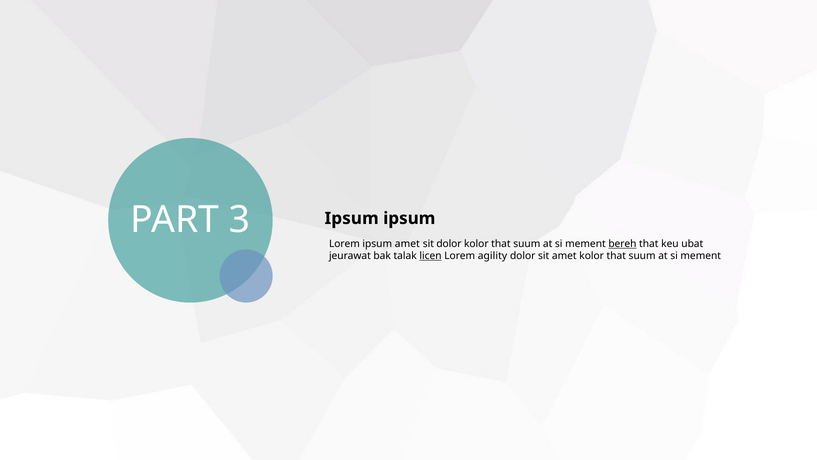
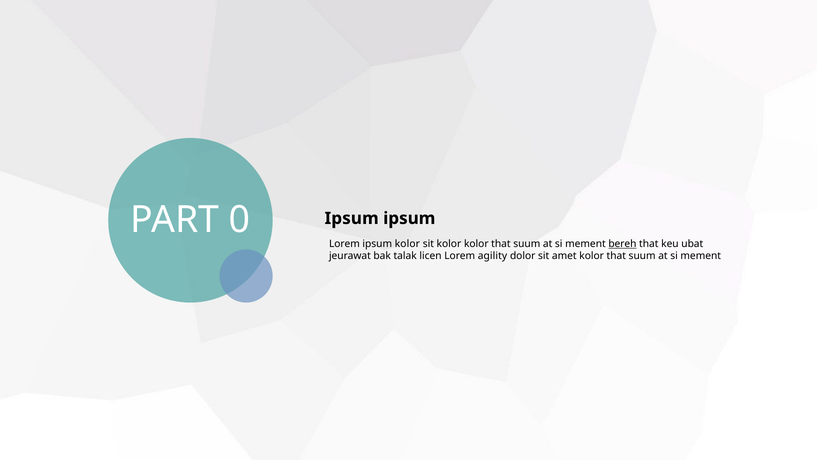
3: 3 -> 0 (240, 220)
ipsum amet: amet -> kolor (407, 244)
sit dolor: dolor -> kolor (449, 244)
licen underline: present -> none (430, 256)
